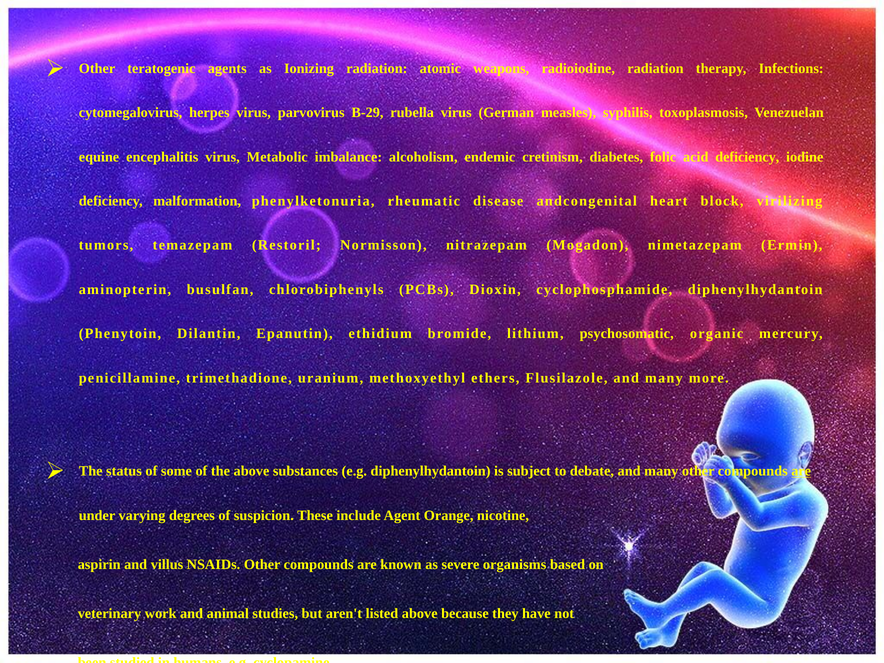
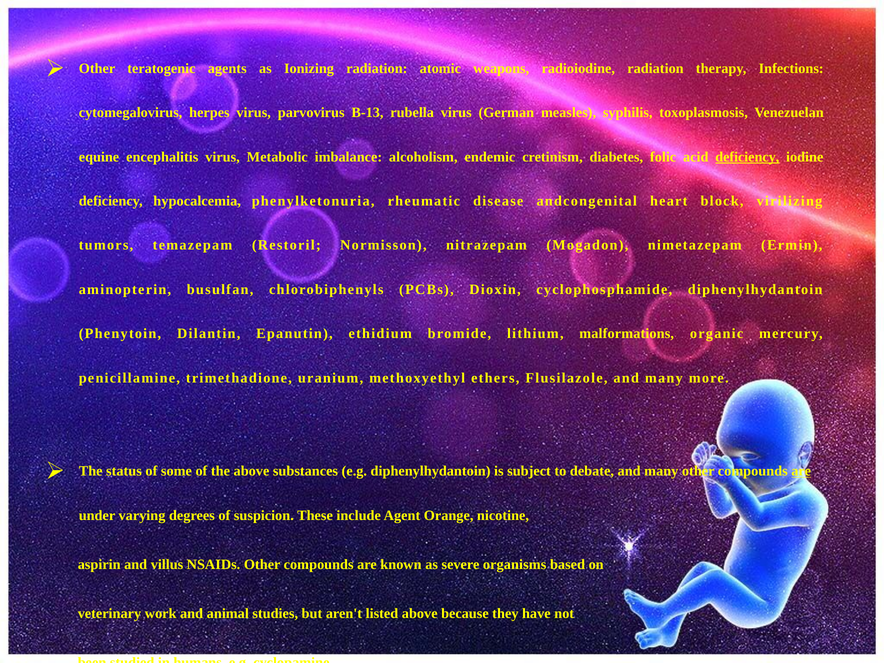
B-29: B-29 -> B-13 (367, 113)
deficiency underline: none -> present (747, 157)
malformation: malformation -> hypocalcemia (197, 201)
psychosomatic: psychosomatic -> malformations (627, 334)
